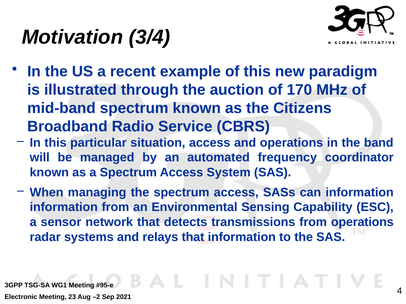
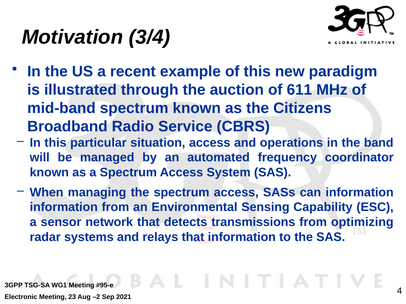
170: 170 -> 611 (299, 90)
from operations: operations -> optimizing (362, 222)
